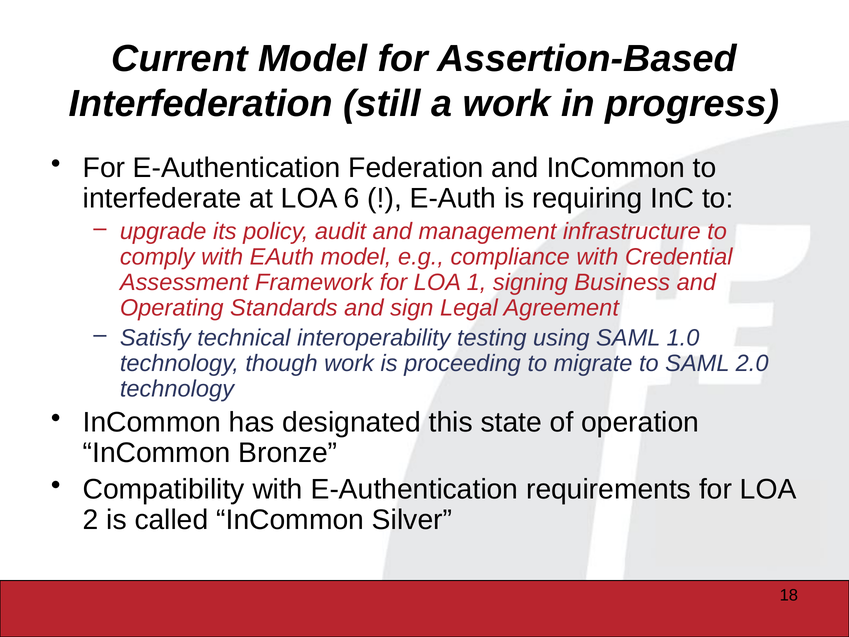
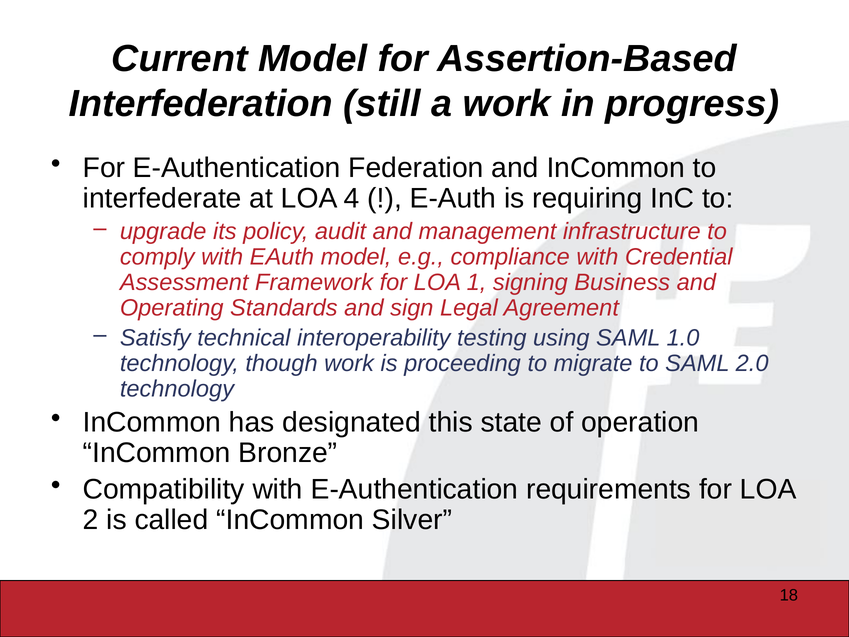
6: 6 -> 4 (352, 198)
